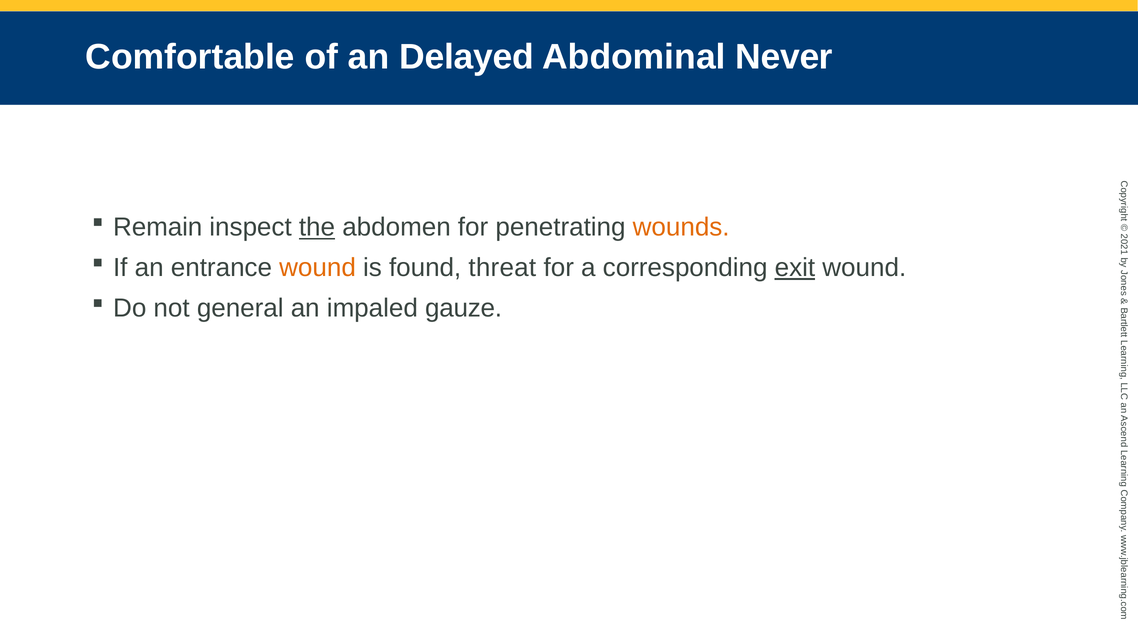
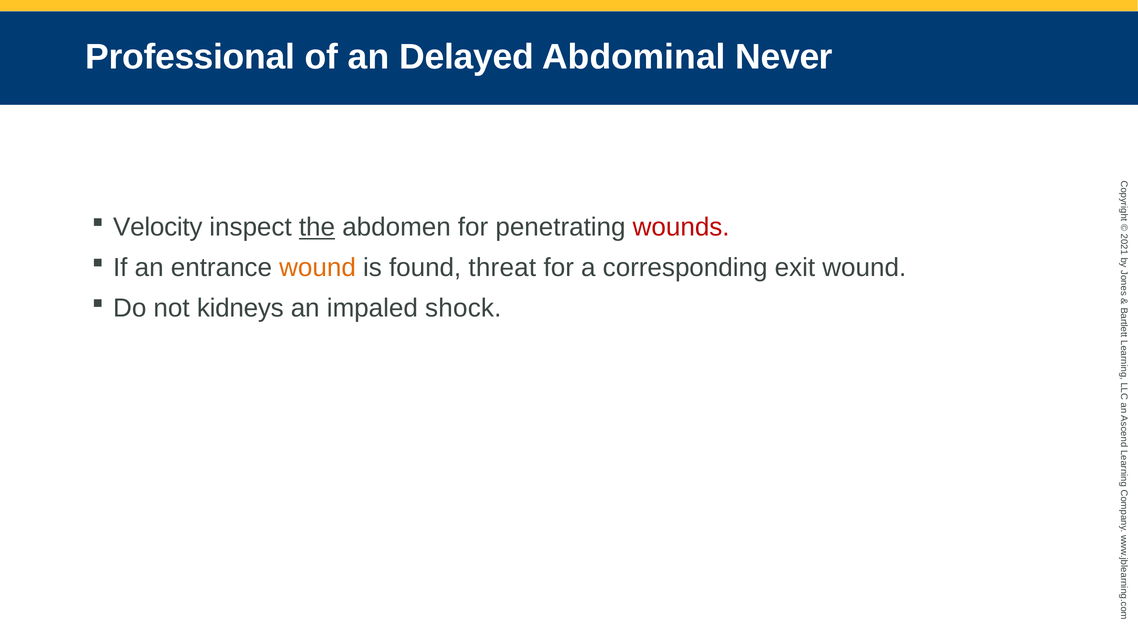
Comfortable: Comfortable -> Professional (190, 57)
Remain: Remain -> Velocity (158, 227)
wounds colour: orange -> red (681, 227)
exit underline: present -> none (795, 268)
general: general -> kidneys (240, 308)
gauze: gauze -> shock (463, 308)
